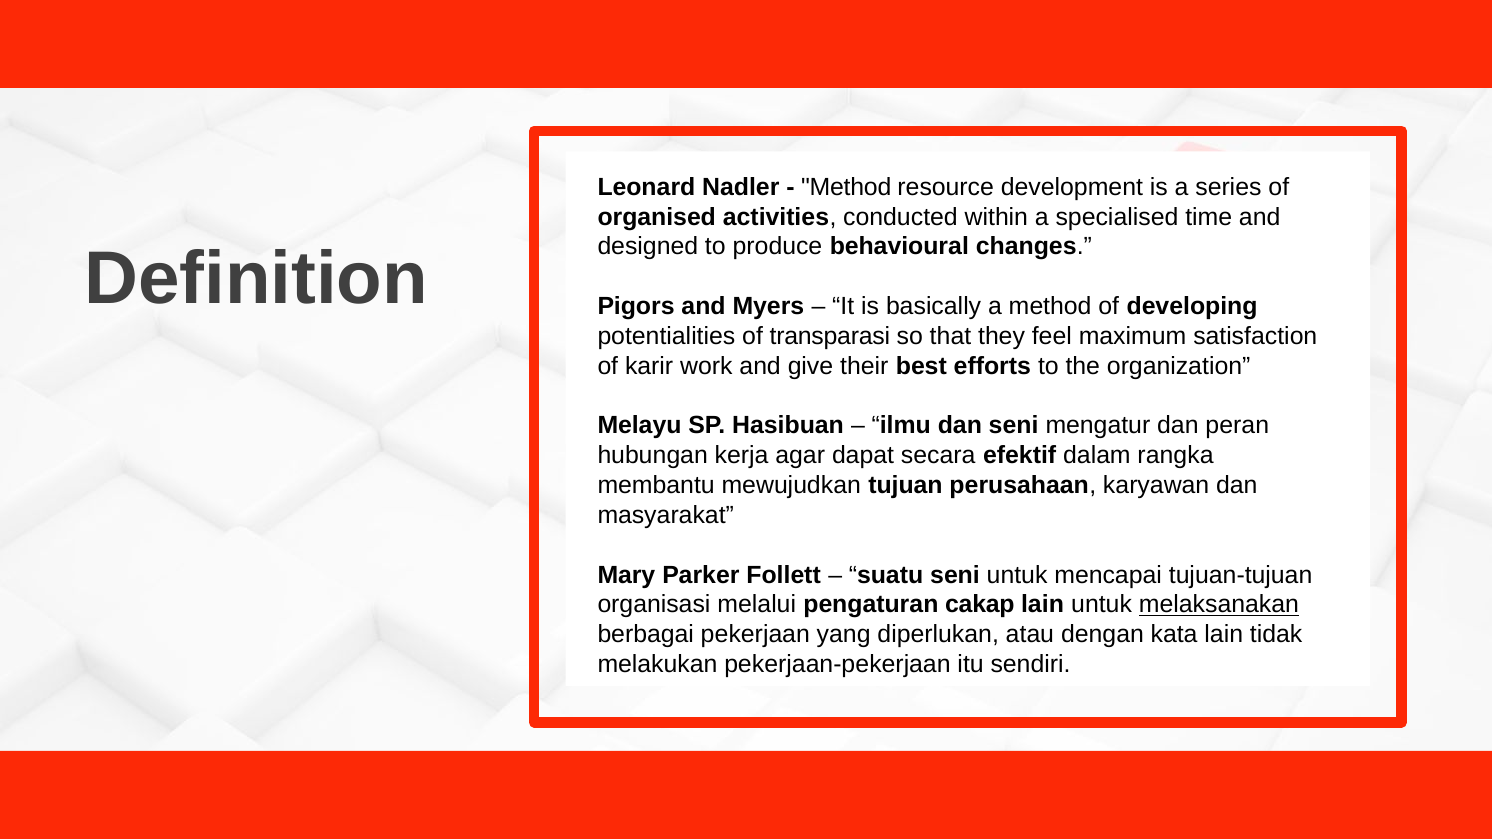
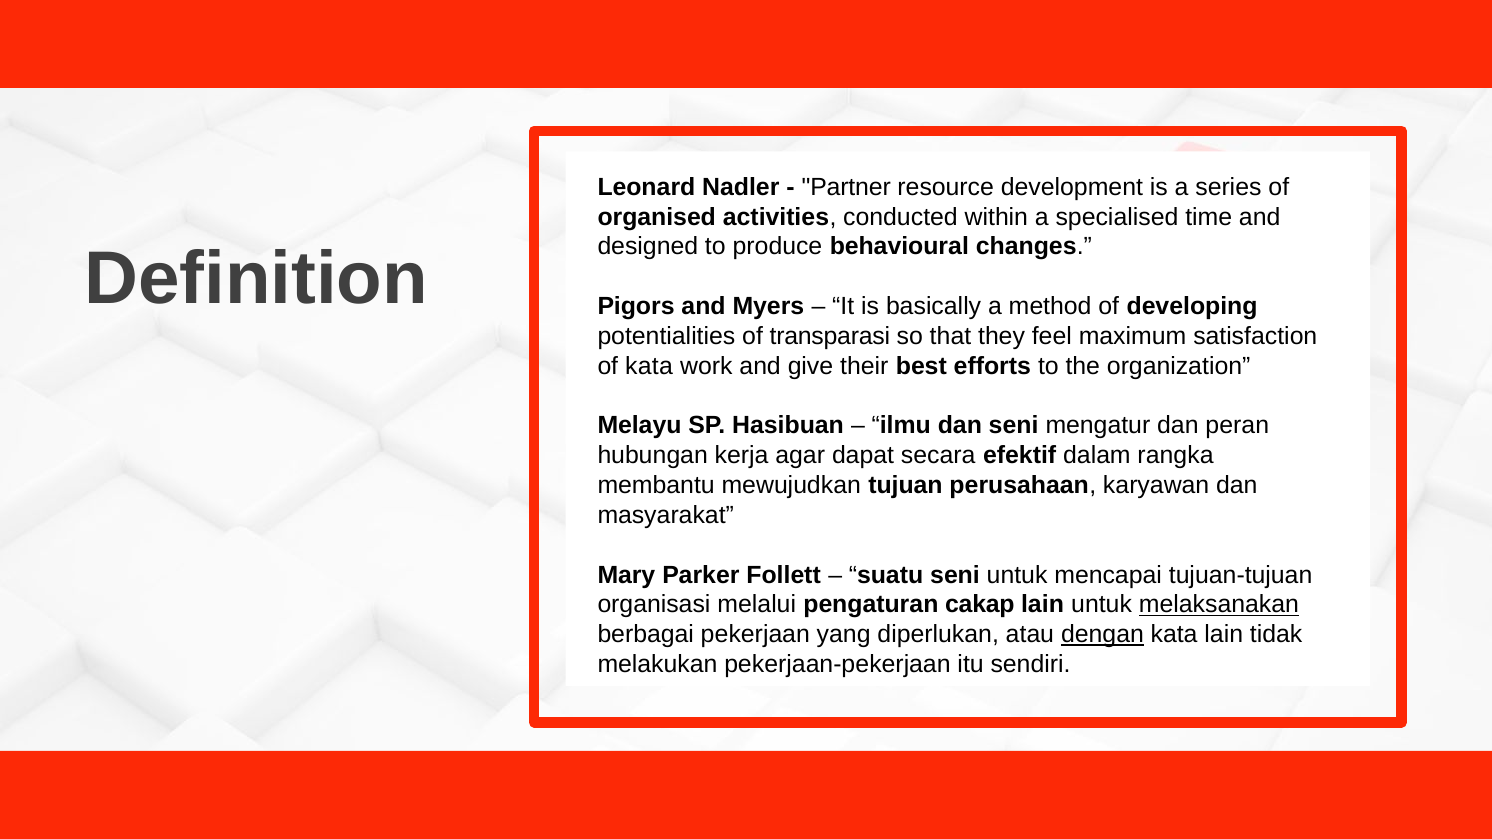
Method: Method -> Partner (846, 187)
of karir: karir -> kata (649, 366)
dengan underline: none -> present (1102, 635)
